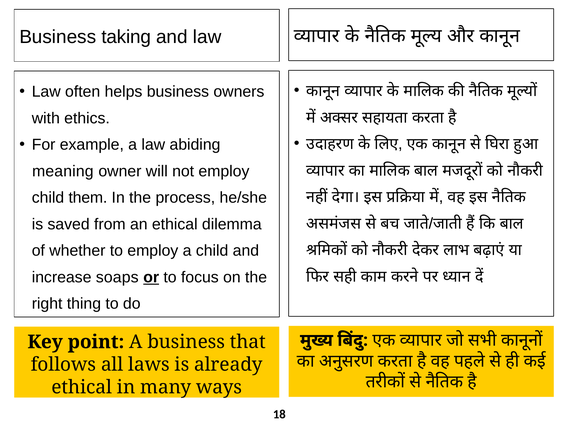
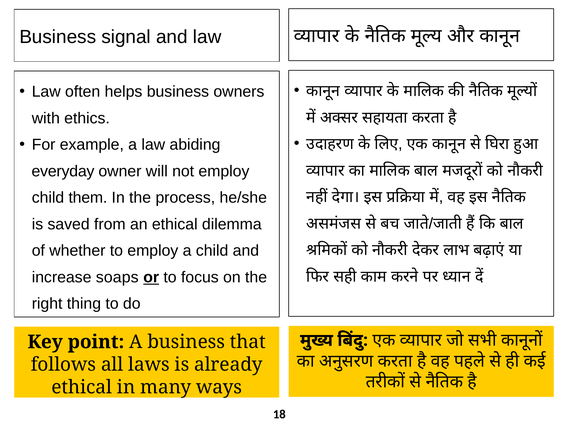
taking: taking -> signal (126, 37)
meaning: meaning -> everyday (63, 171)
